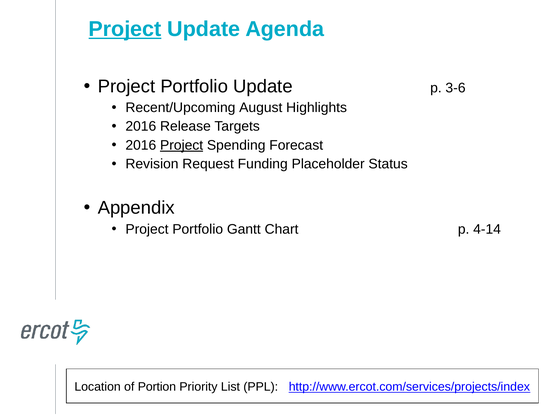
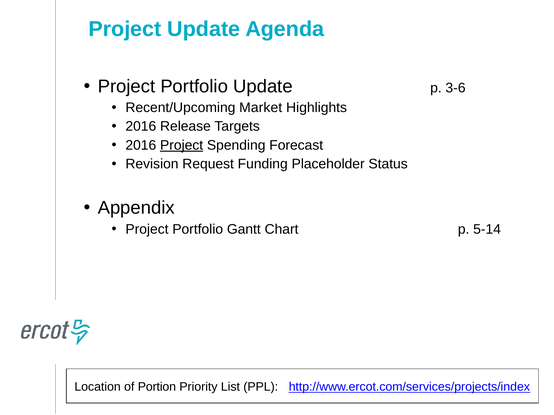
Project underline: present -> none (125, 29)
August: August -> Market (261, 108)
4-14: 4-14 -> 5-14 (487, 229)
